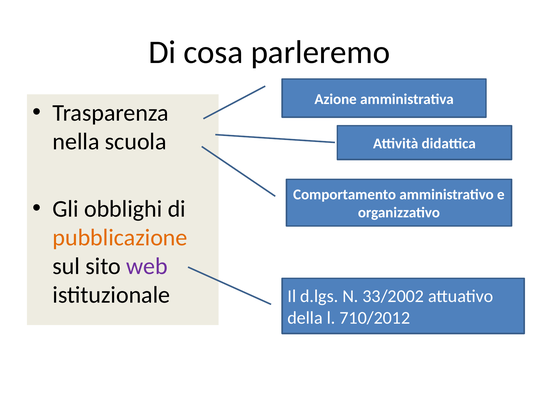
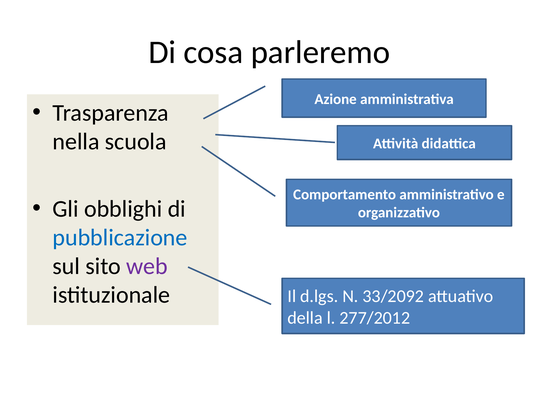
pubblicazione colour: orange -> blue (120, 238)
33/2002: 33/2002 -> 33/2092 (393, 297)
710/2012: 710/2012 -> 277/2012 (375, 318)
